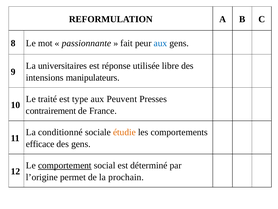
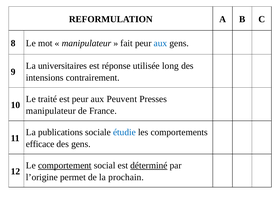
passionnante: passionnante -> manipulateur (86, 43)
libre: libre -> long (170, 66)
manipulateurs: manipulateurs -> contrairement (93, 77)
est type: type -> peur (80, 99)
contrairement: contrairement -> manipulateur (51, 111)
conditionné: conditionné -> publications (60, 132)
étudie colour: orange -> blue (124, 132)
déterminé underline: none -> present (149, 165)
